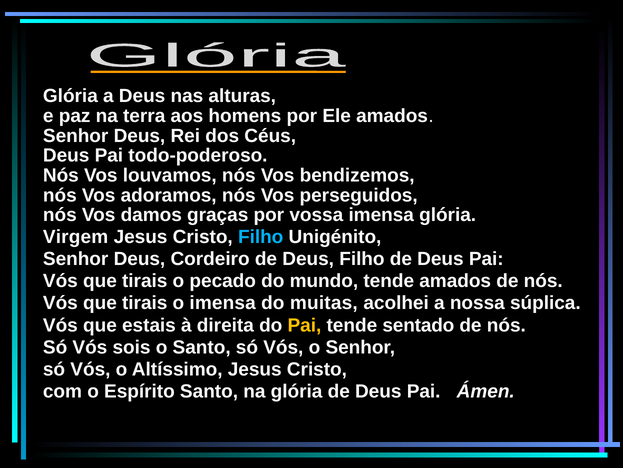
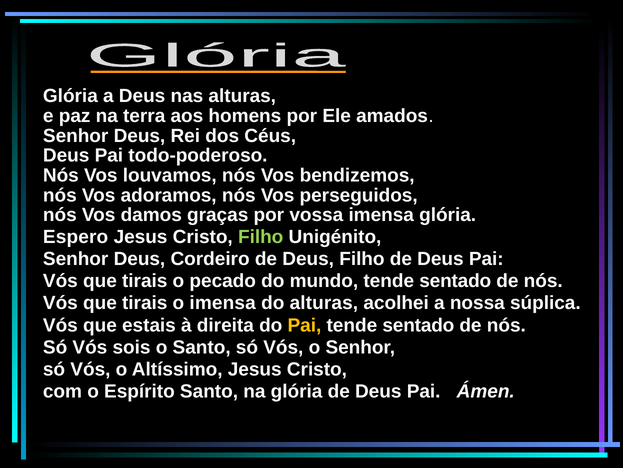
Virgem: Virgem -> Espero (76, 236)
Filho colour: light blue -> light green (261, 236)
mundo tende amados: amados -> sentado (455, 281)
do muitas: muitas -> alturas (324, 303)
